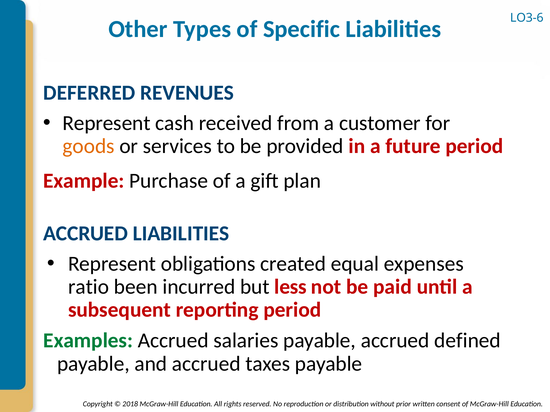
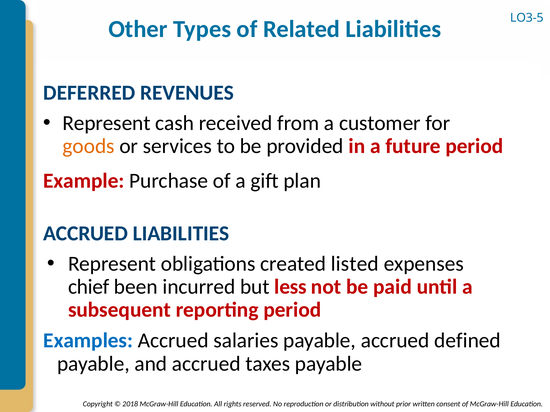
LO3-6: LO3-6 -> LO3-5 (527, 18)
Specific: Specific -> Related (302, 29)
equal: equal -> listed (355, 264)
ratio: ratio -> chief (89, 287)
Examples colour: green -> blue (88, 341)
